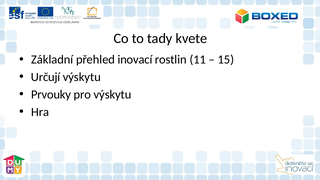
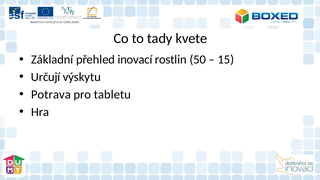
11: 11 -> 50 (198, 60)
Prvouky: Prvouky -> Potrava (51, 94)
pro výskytu: výskytu -> tabletu (112, 94)
